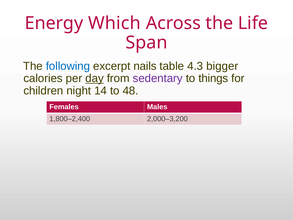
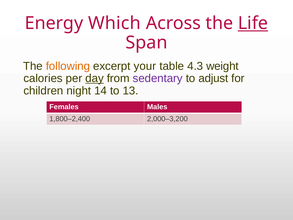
Life underline: none -> present (253, 23)
following colour: blue -> orange (68, 66)
nails: nails -> your (145, 66)
bigger: bigger -> weight (222, 66)
things: things -> adjust (213, 78)
48: 48 -> 13 (131, 91)
